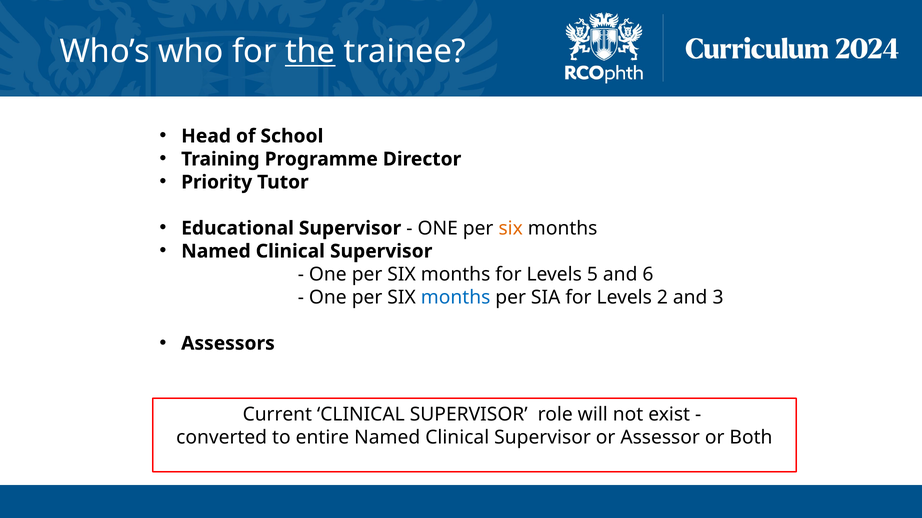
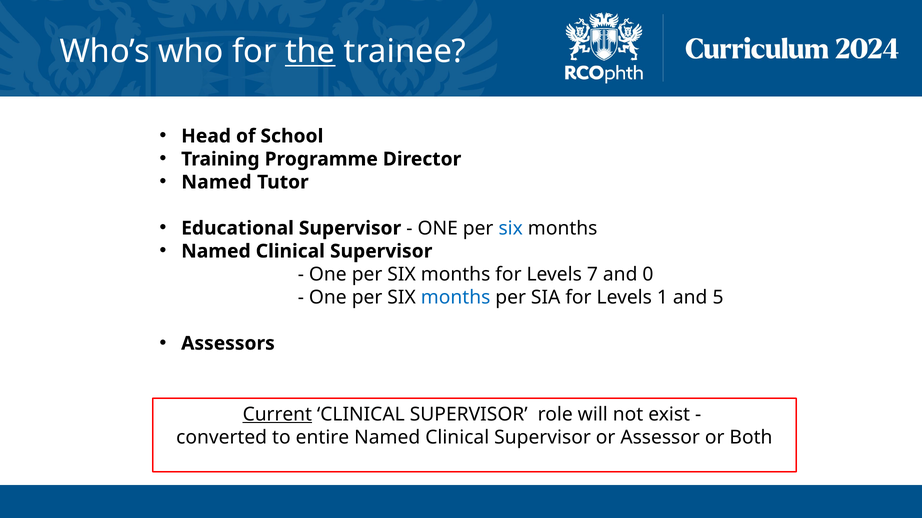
Priority: Priority -> Named (217, 182)
six colour: orange -> blue (511, 228)
5: 5 -> 7 (592, 275)
6: 6 -> 0 (648, 275)
2: 2 -> 1 (662, 298)
3: 3 -> 5 (718, 298)
Current underline: none -> present (277, 415)
